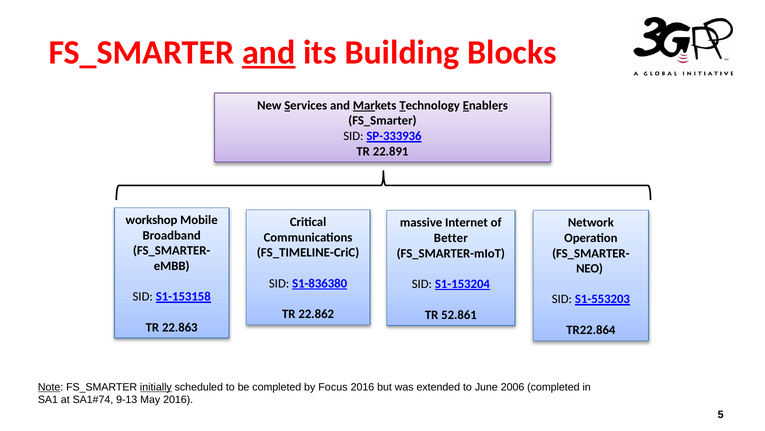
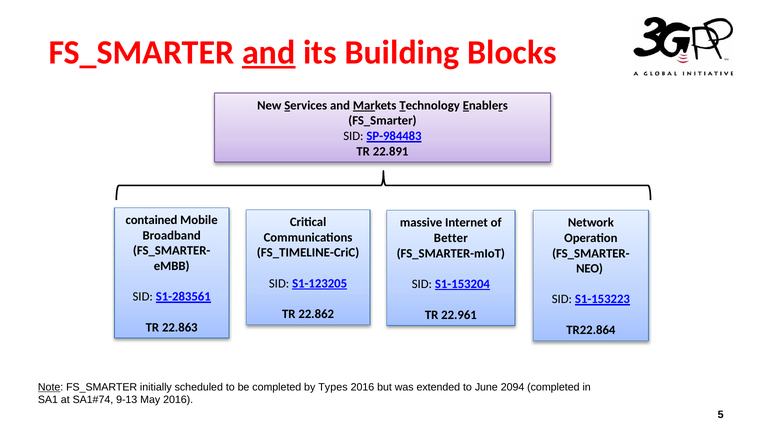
SP-333936: SP-333936 -> SP-984483 (394, 136)
workshop: workshop -> contained (152, 220)
S1-836380: S1-836380 -> S1-123205 (320, 283)
S1-153158: S1-153158 -> S1-283561 (183, 296)
S1-553203: S1-553203 -> S1-153223 (602, 299)
52.861: 52.861 -> 22.961 (459, 314)
initially underline: present -> none (156, 386)
Focus: Focus -> Types (333, 386)
2006: 2006 -> 2094 (513, 386)
